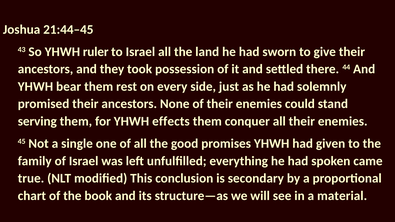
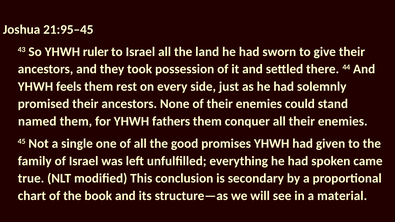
21:44–45: 21:44–45 -> 21:95–45 (68, 29)
bear: bear -> feels (69, 87)
serving: serving -> named (37, 121)
effects: effects -> fathers (171, 121)
